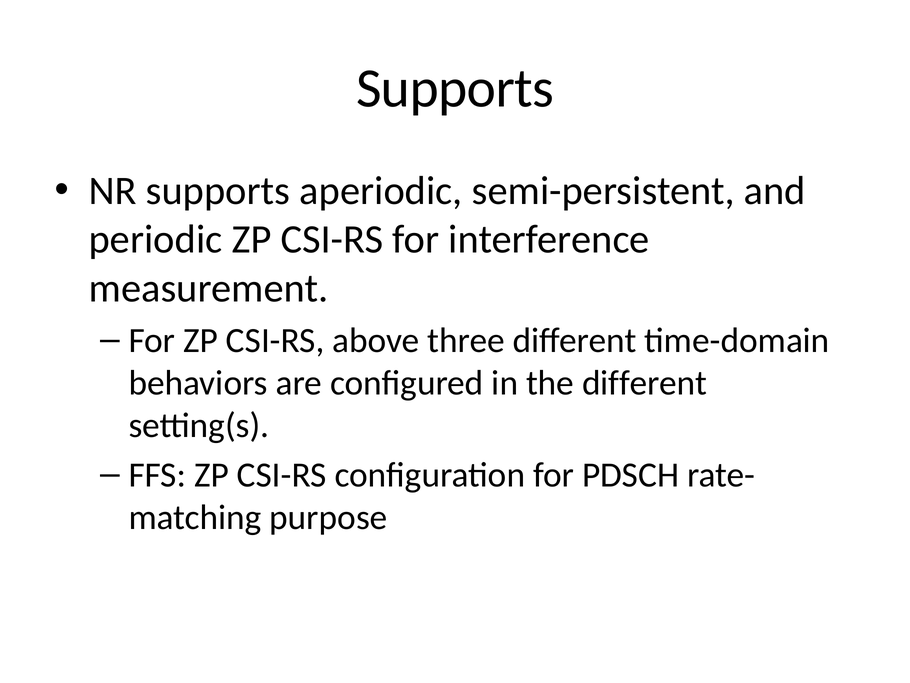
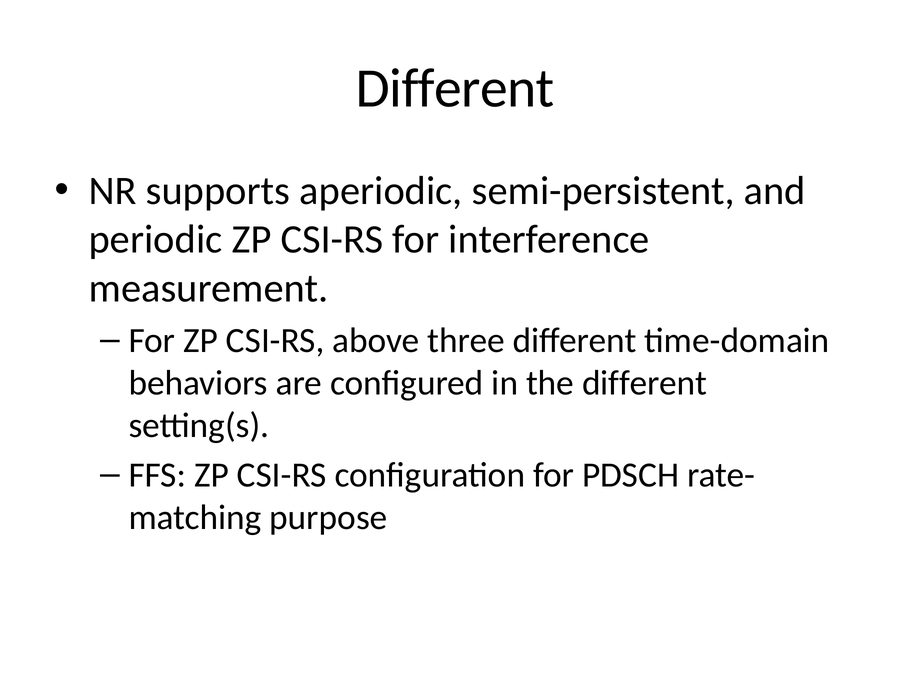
Supports: Supports -> Different (455, 88)
